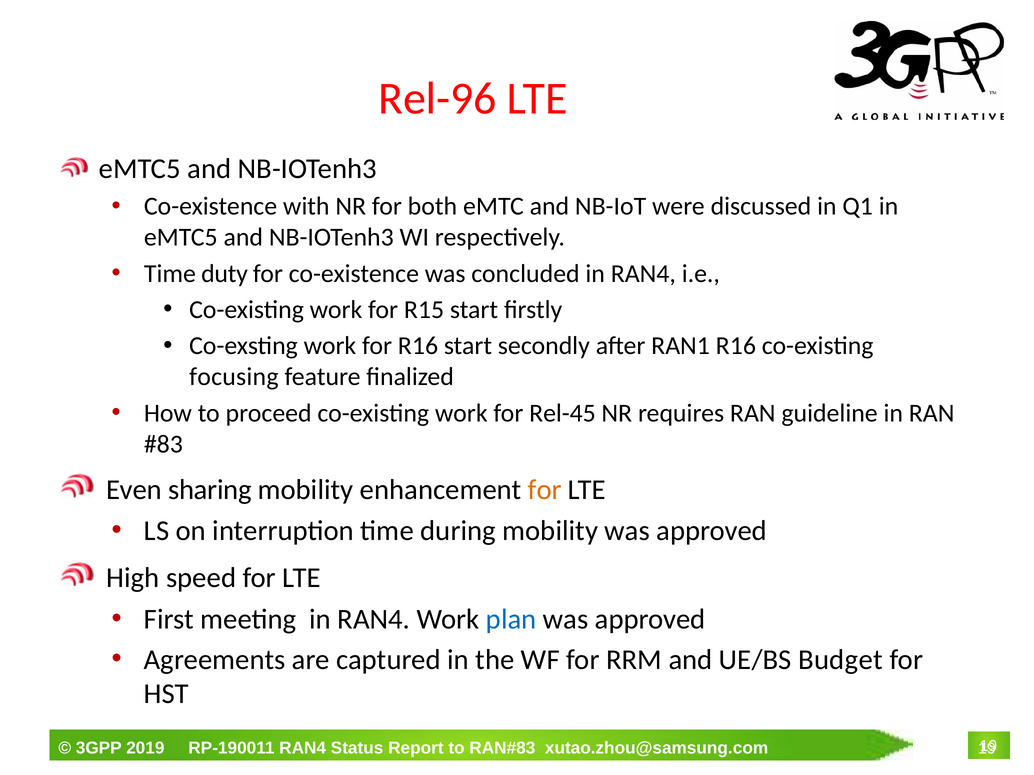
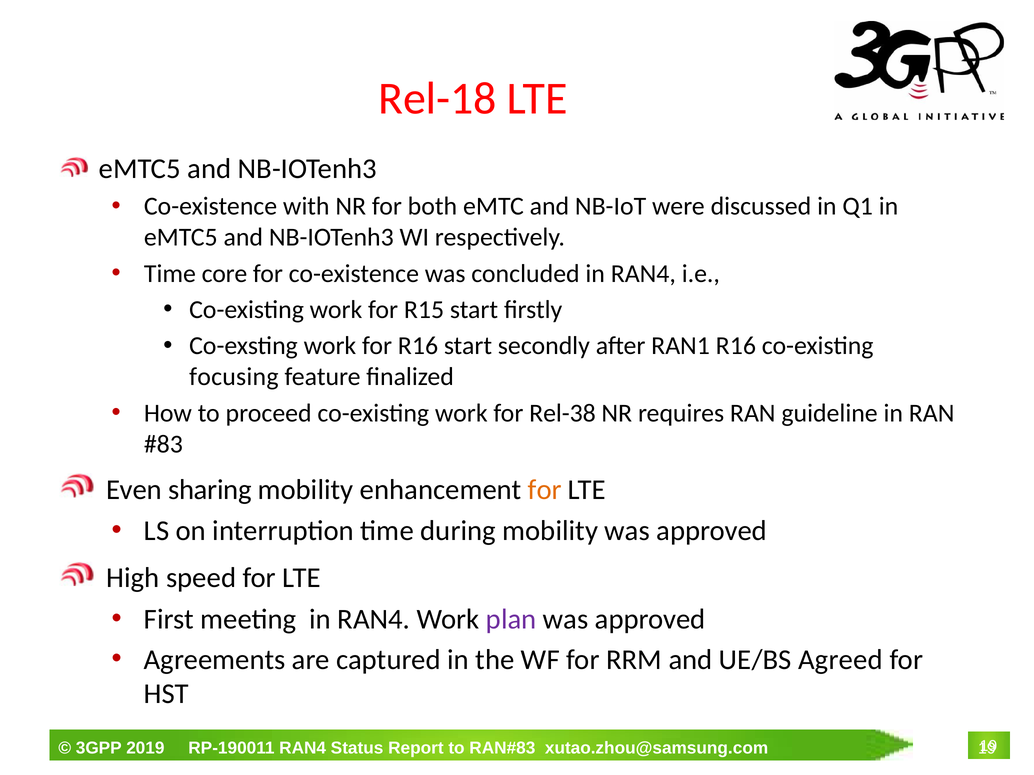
Rel-96: Rel-96 -> Rel-18 (437, 99)
duty: duty -> core (224, 274)
Rel-45: Rel-45 -> Rel-38 (563, 413)
plan colour: blue -> purple (511, 620)
Budget: Budget -> Agreed (840, 660)
